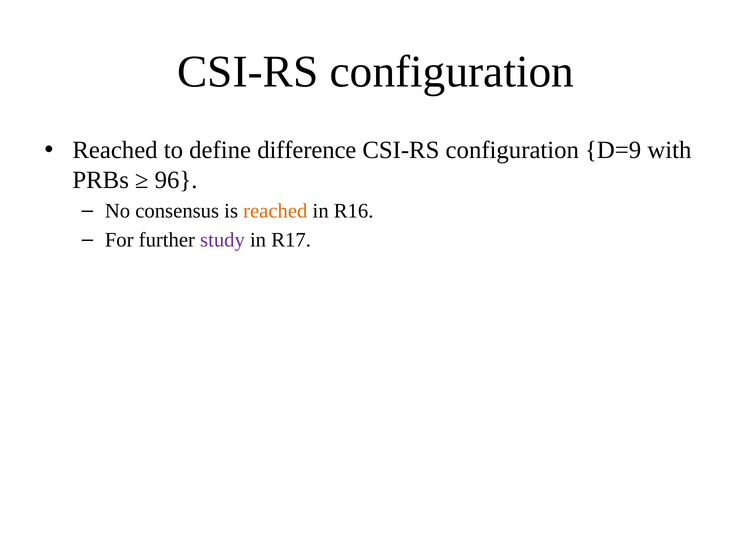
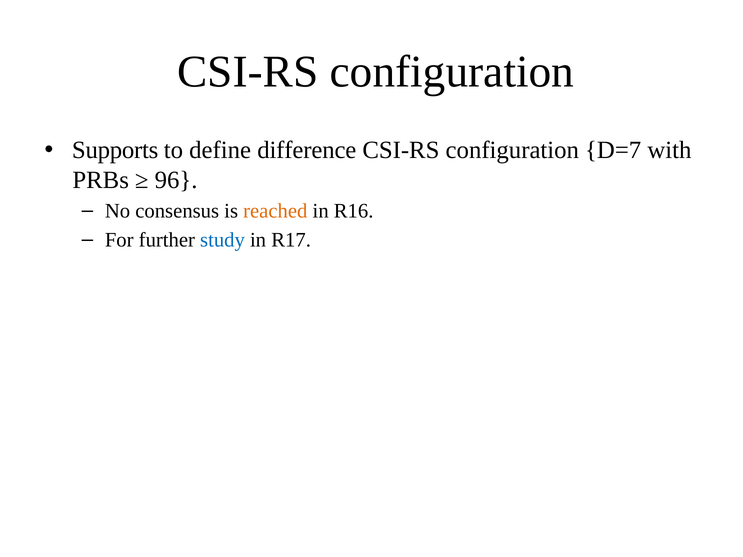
Reached: Reached -> Supports (115, 150)
D=9: D=9 -> D=7 (613, 150)
study colour: purple -> blue (222, 240)
